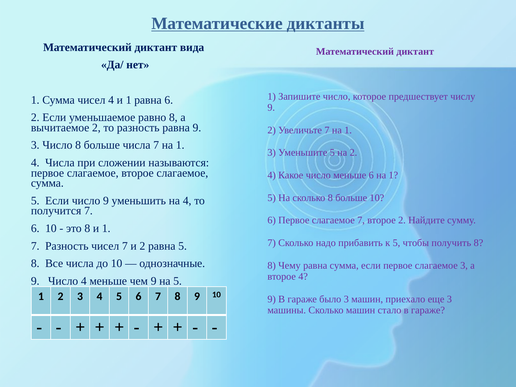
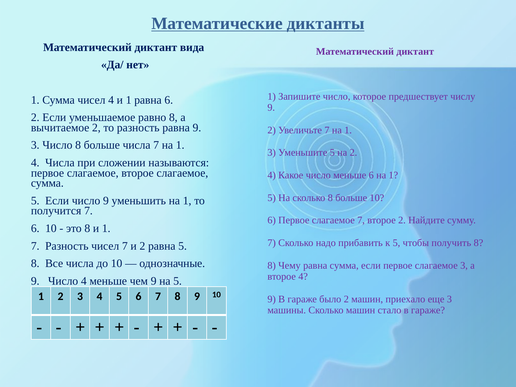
уменьшить на 4: 4 -> 1 (187, 201)
было 3: 3 -> 2 (346, 299)
